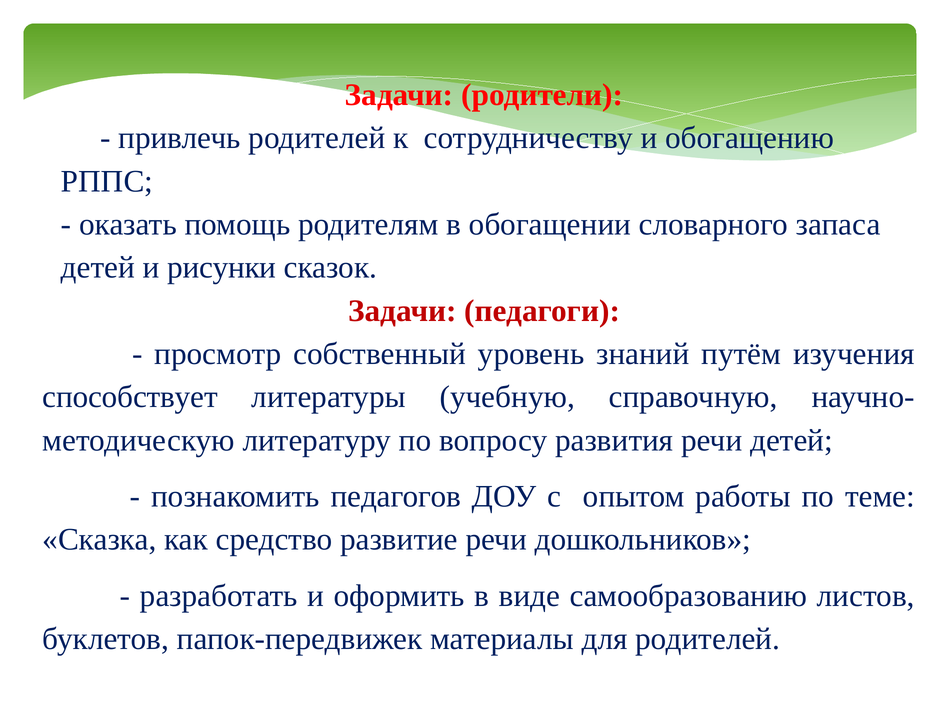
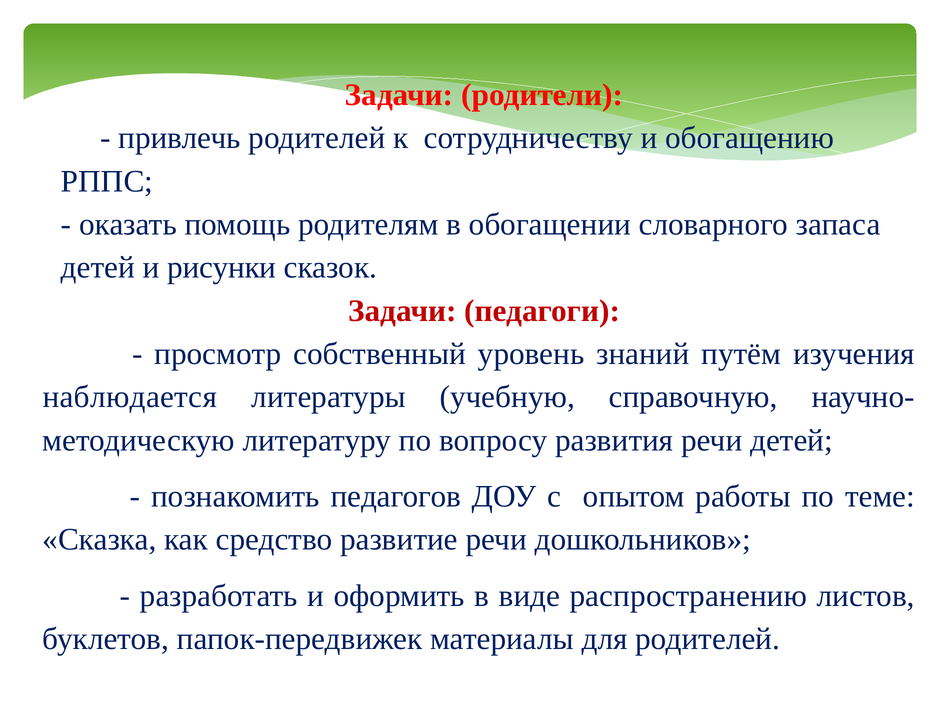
способствует: способствует -> наблюдается (130, 397)
самообразованию: самообразованию -> распространению (688, 596)
